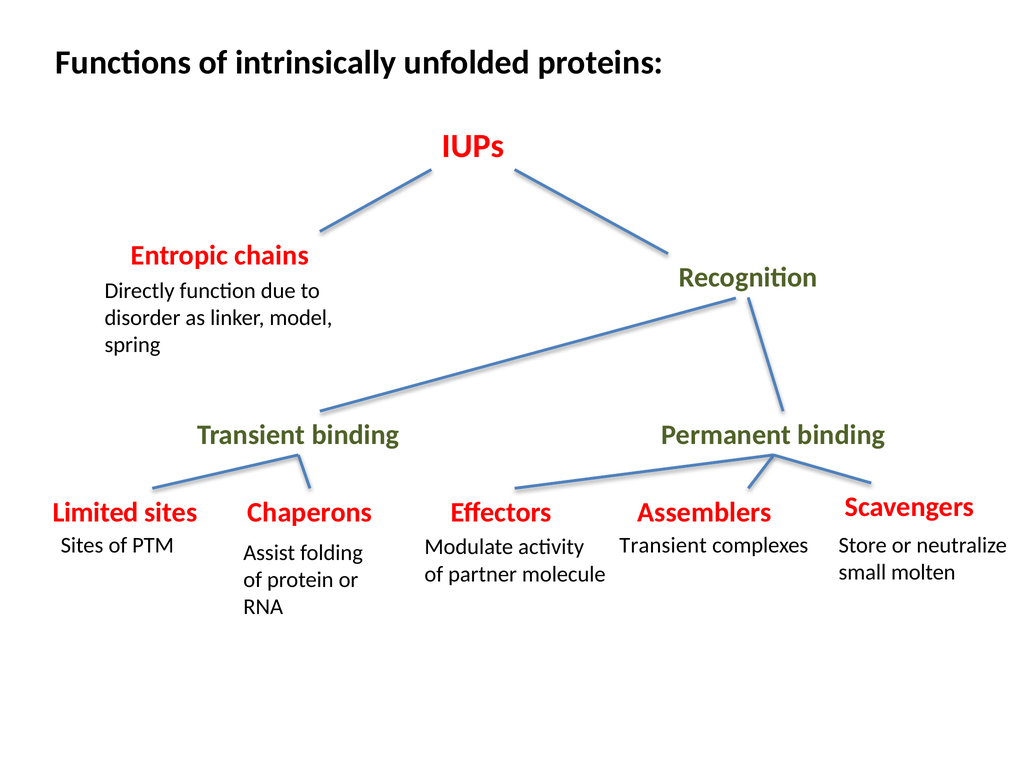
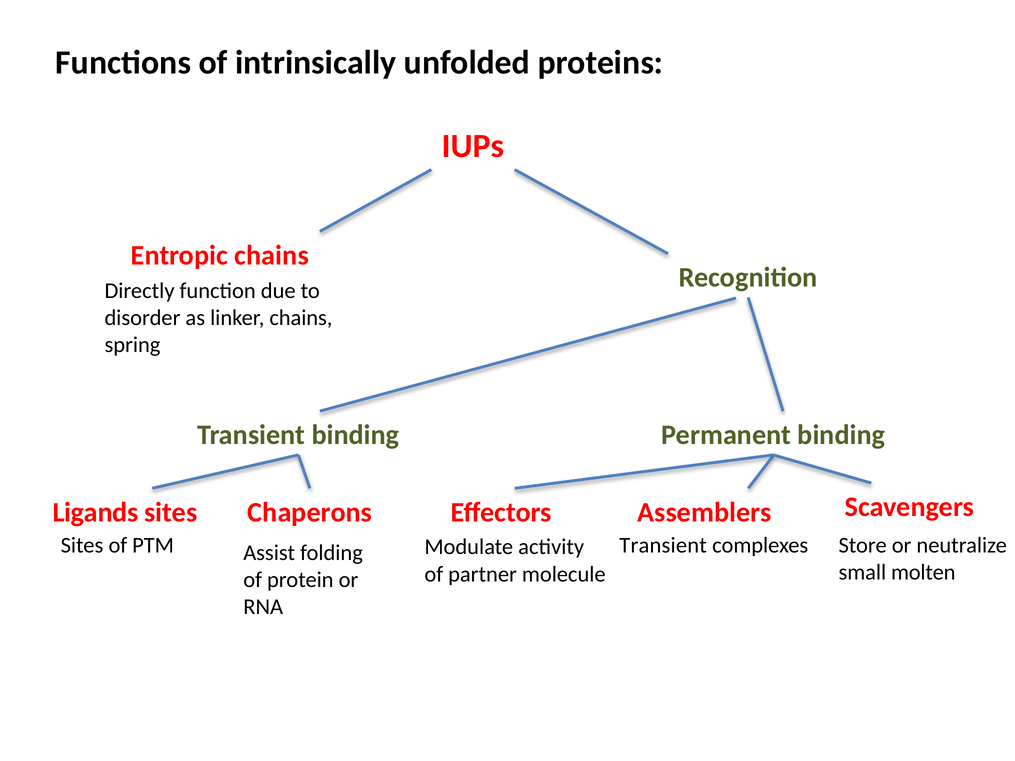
linker model: model -> chains (301, 318)
Limited: Limited -> Ligands (96, 512)
